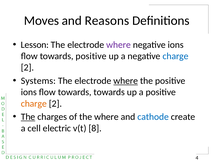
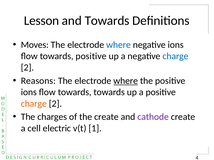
Moves: Moves -> Lesson (42, 21)
and Reasons: Reasons -> Towards (107, 21)
Lesson: Lesson -> Moves (35, 45)
where colour: purple -> blue (118, 45)
Systems: Systems -> Reasons (38, 81)
The underline: present -> none (28, 117)
the where: where -> create (106, 117)
cathode colour: blue -> purple (153, 117)
8: 8 -> 1 (95, 129)
